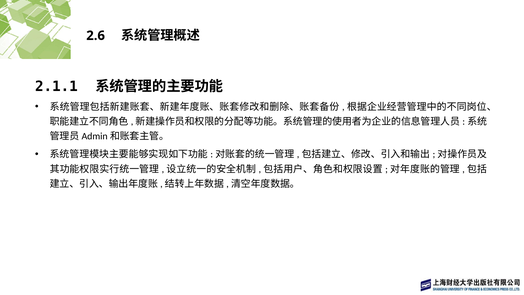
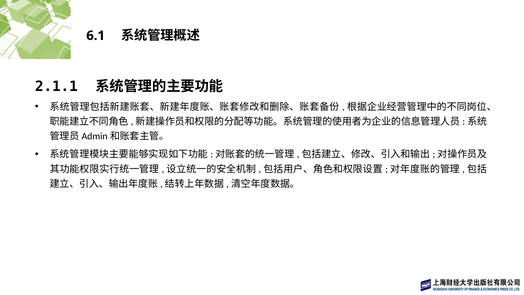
2.6: 2.6 -> 6.1 (96, 36)
